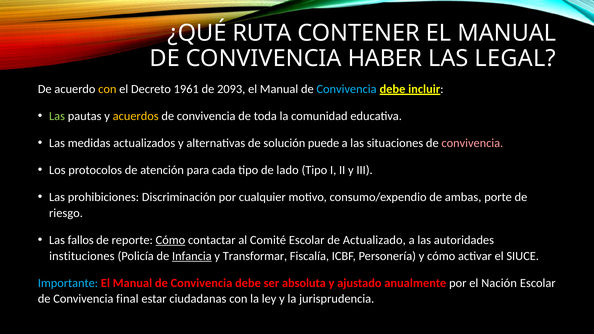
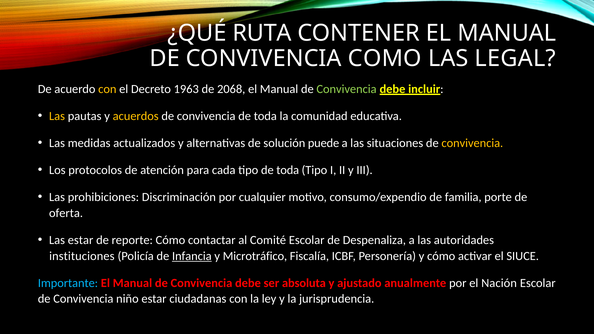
HABER: HABER -> COMO (385, 58)
1961: 1961 -> 1963 (186, 89)
2093: 2093 -> 2068 (231, 89)
Convivencia colour: light blue -> light green (347, 89)
Las colour: light green -> yellow (57, 116)
convivencia colour: pink -> yellow (472, 143)
tipo de lado: lado -> toda (288, 170)
ambas: ambas -> familia (463, 197)
riesgo: riesgo -> oferta (66, 213)
Las fallos: fallos -> estar (81, 240)
Cómo underline: present -> none (170, 240)
Actualizado: Actualizado -> Despenaliza (374, 240)
Transformar: Transformar -> Microtráfico (255, 256)
final: final -> niño (127, 299)
